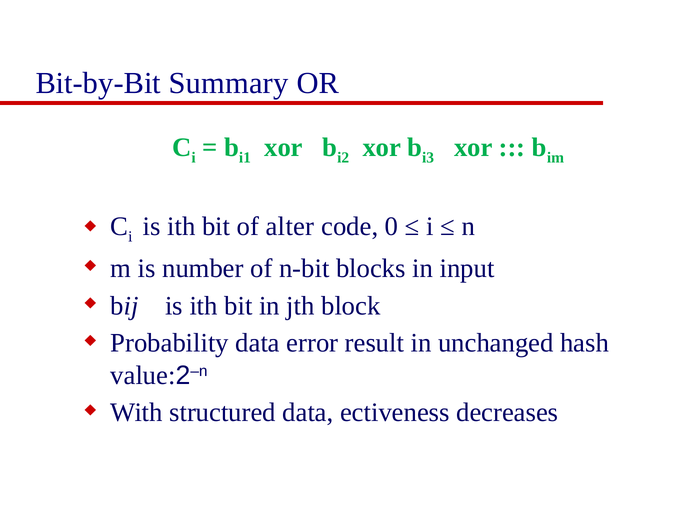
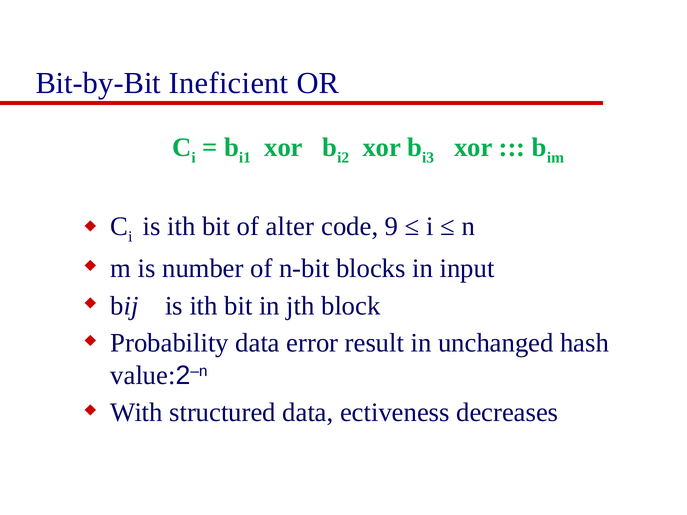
Summary: Summary -> Ineficient (229, 83)
0: 0 -> 9 (392, 227)
